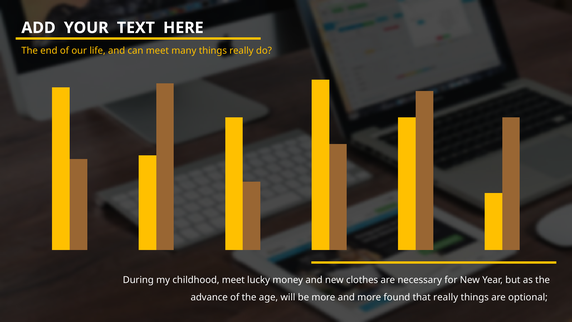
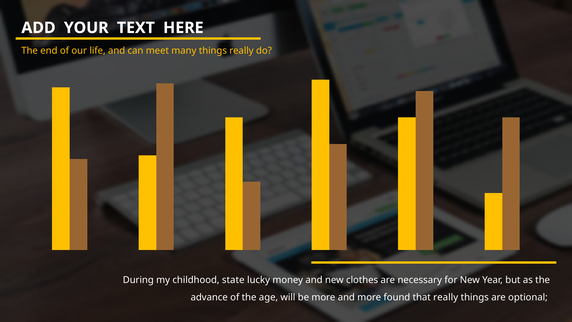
childhood meet: meet -> state (233, 280)
